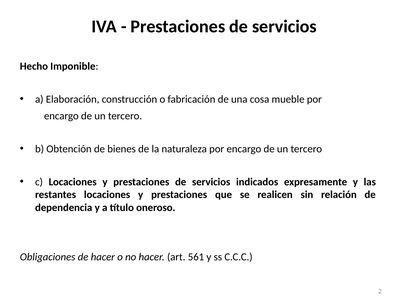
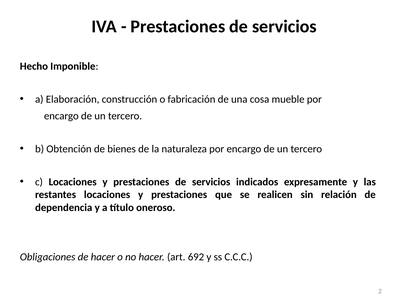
561: 561 -> 692 (196, 257)
